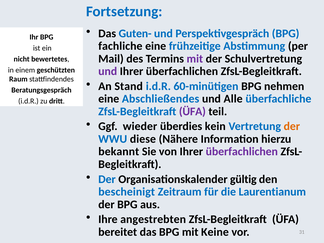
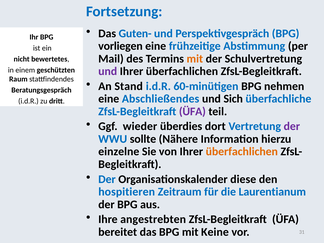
fachliche: fachliche -> vorliegen (120, 46)
mit colour: purple -> orange (195, 59)
Alle: Alle -> Sich (233, 99)
kein: kein -> dort (215, 126)
der colour: orange -> purple (292, 126)
diese: diese -> sollte (143, 139)
bekannt: bekannt -> einzelne (119, 152)
überfachlichen colour: purple -> orange (242, 152)
gültig: gültig -> diese (243, 179)
bescheinigt: bescheinigt -> hospitieren (127, 192)
